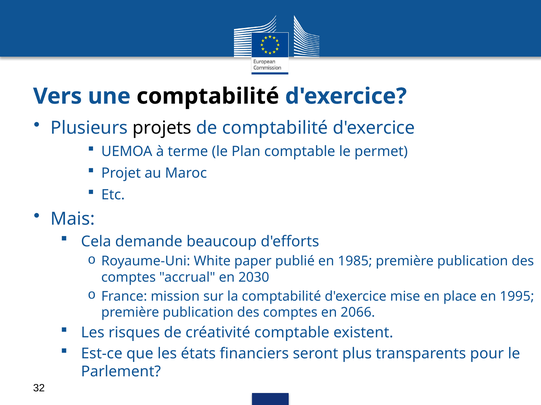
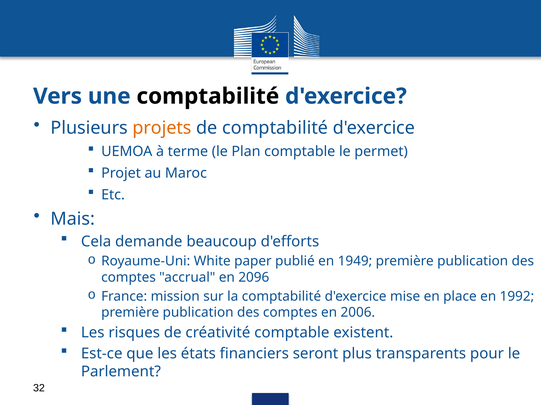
projets colour: black -> orange (162, 128)
1985: 1985 -> 1949 (355, 262)
2030: 2030 -> 2096 (254, 278)
1995: 1995 -> 1992 (517, 297)
2066: 2066 -> 2006 (358, 313)
